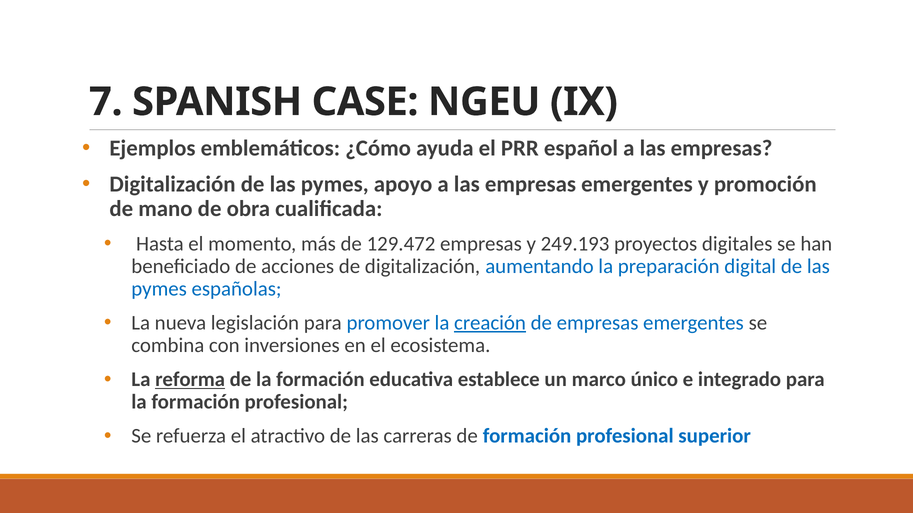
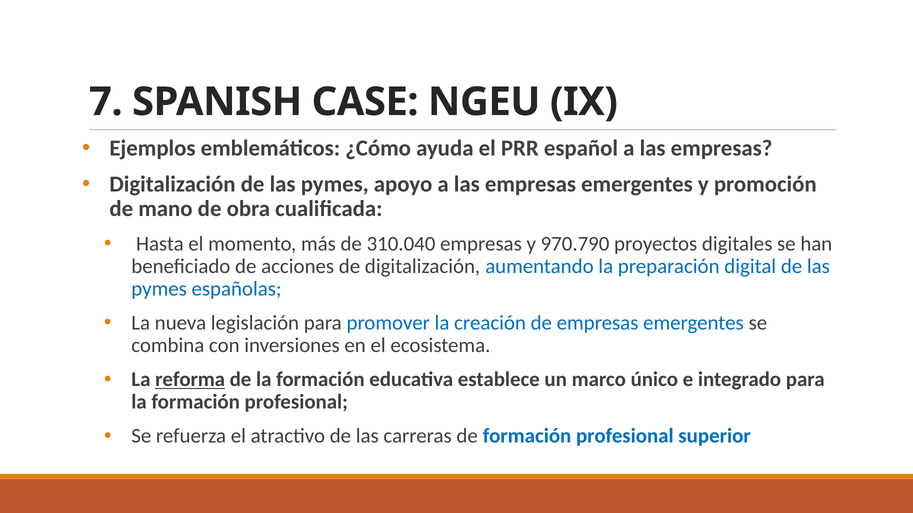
129.472: 129.472 -> 310.040 (401, 244)
249.193: 249.193 -> 970.790 (575, 244)
creación underline: present -> none (490, 323)
